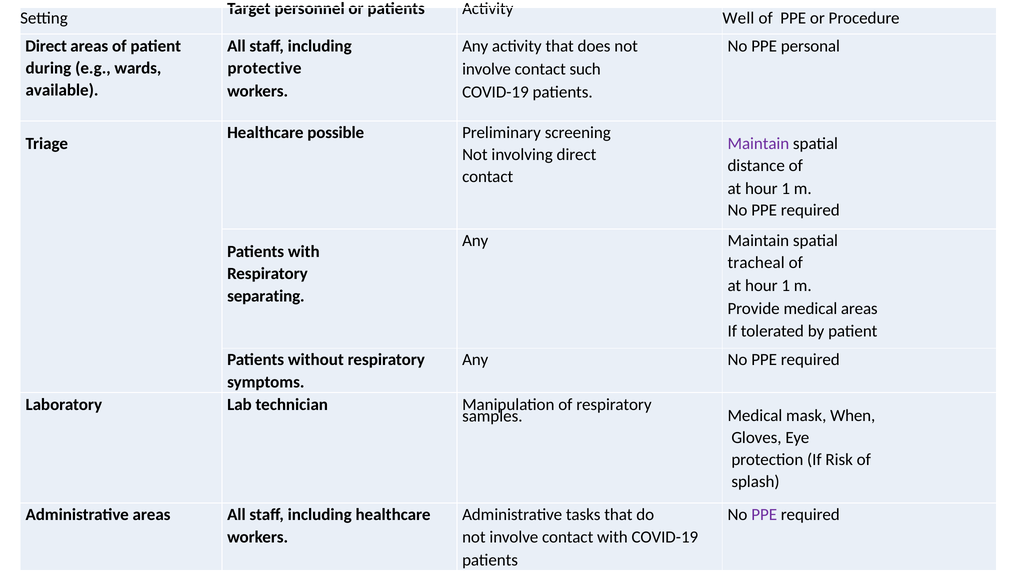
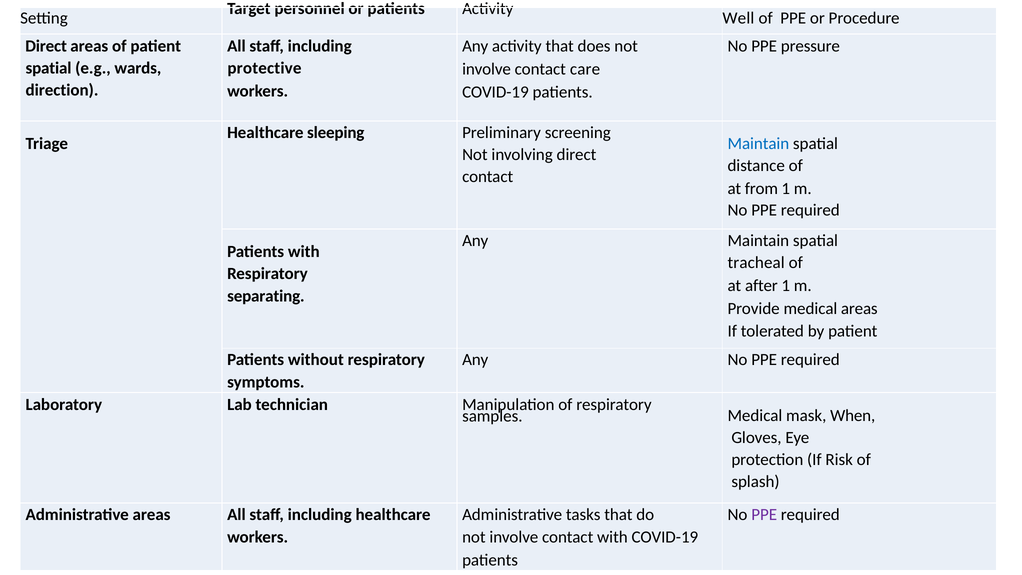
personal: personal -> pressure (810, 46)
during: during -> spatial (49, 68)
such: such -> care (585, 69)
available: available -> direction (62, 90)
possible: possible -> sleeping (336, 133)
Maintain colour: purple -> blue (758, 144)
hour: hour -> from (761, 188)
hour: hour -> after (761, 286)
